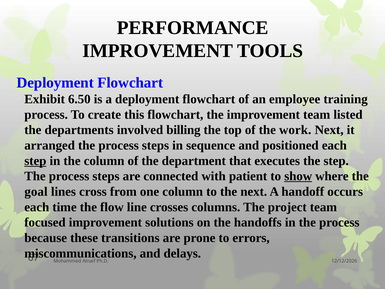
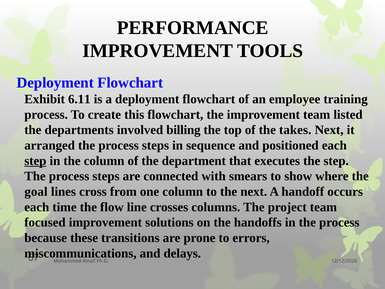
6.50: 6.50 -> 6.11 (79, 99)
work: work -> takes (295, 130)
patient: patient -> smears (248, 176)
show underline: present -> none (298, 176)
